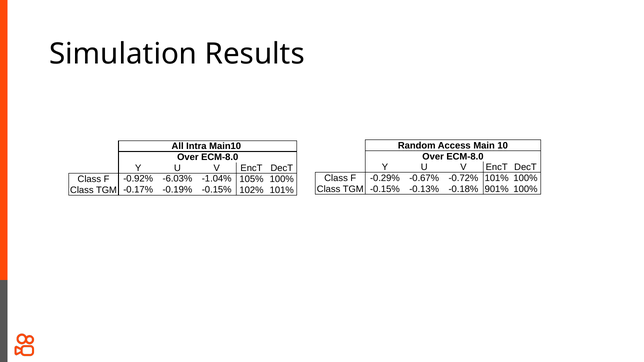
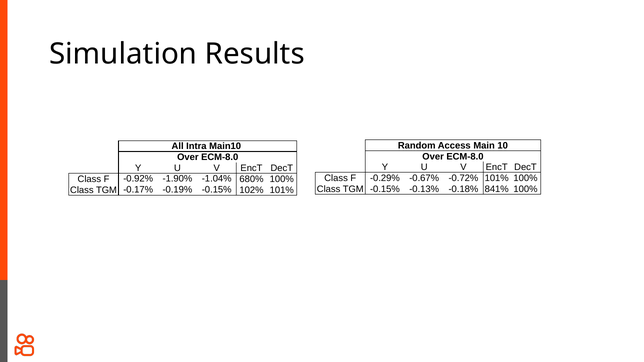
-6.03%: -6.03% -> -1.90% (177, 179)
105%: 105% -> 680% (251, 179)
901%: 901% -> 841% (497, 189)
